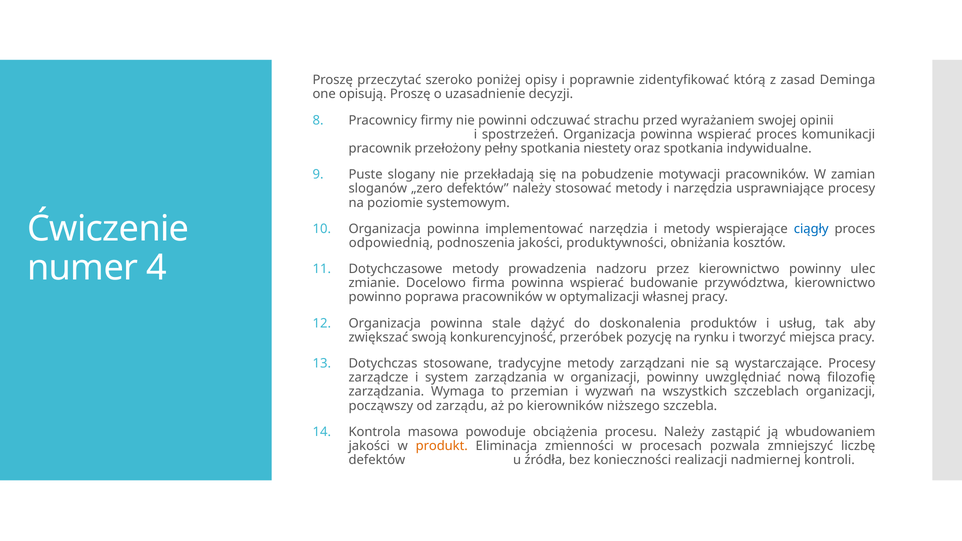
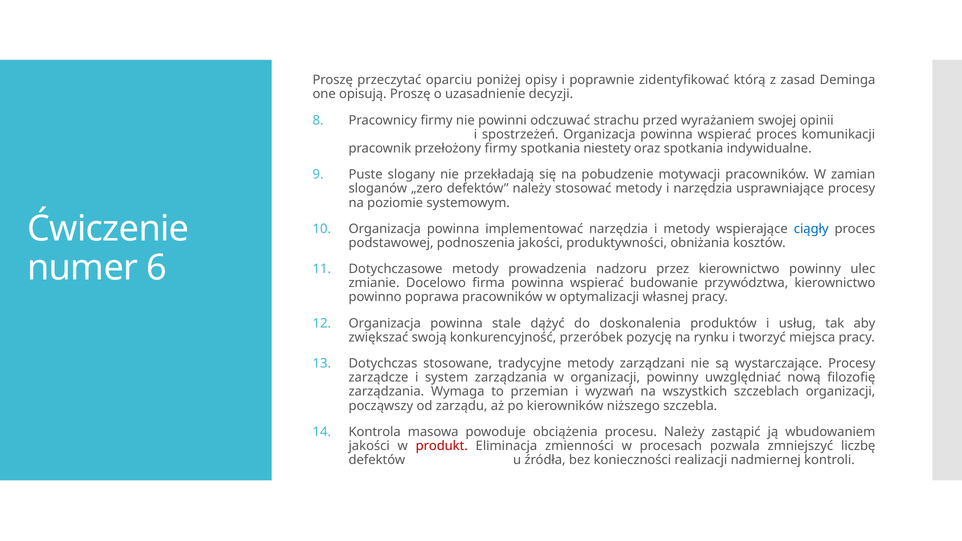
szeroko: szeroko -> oparciu (449, 80)
przełożony pełny: pełny -> firmy (501, 148)
odpowiednią: odpowiednią -> podstawowej (391, 243)
4: 4 -> 6 (157, 268)
produkt colour: orange -> red (442, 446)
